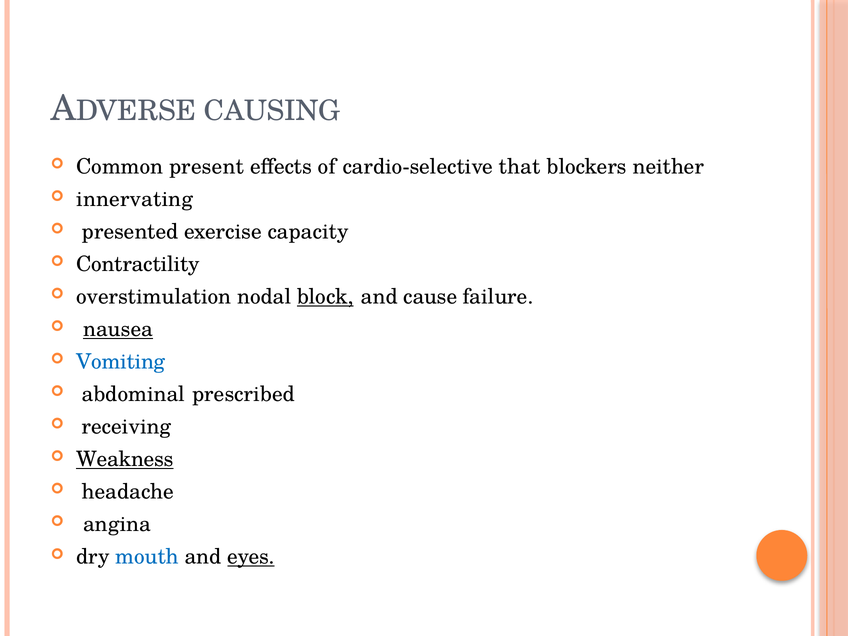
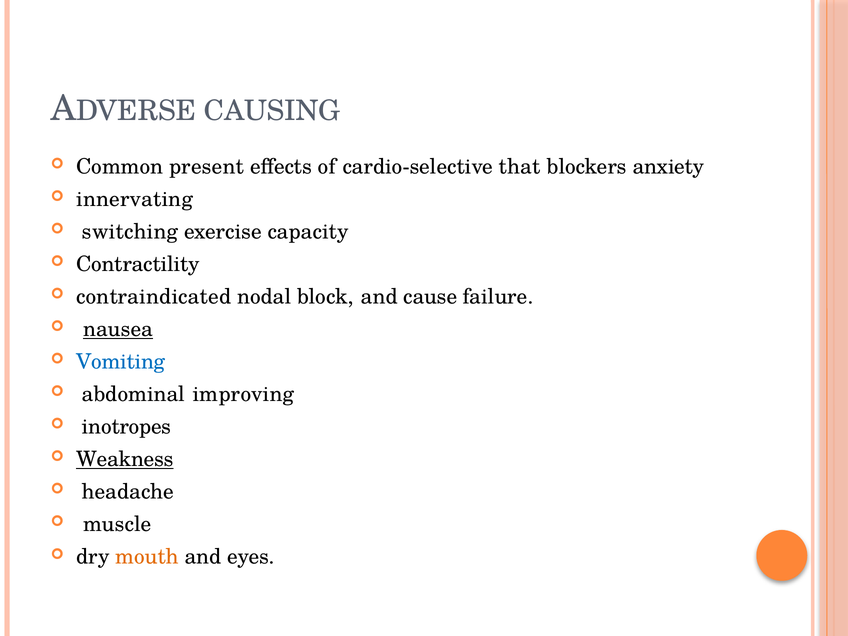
neither: neither -> anxiety (668, 167)
presented: presented -> switching (130, 232)
overstimulation: overstimulation -> contraindicated (154, 297)
block underline: present -> none (325, 297)
prescribed: prescribed -> improving (243, 394)
receiving: receiving -> inotropes (127, 427)
angina: angina -> muscle (117, 524)
mouth colour: blue -> orange (147, 557)
eyes underline: present -> none (251, 557)
